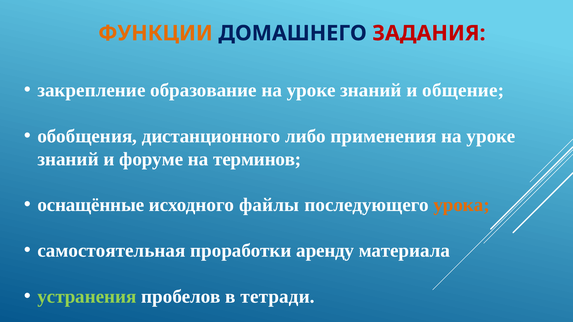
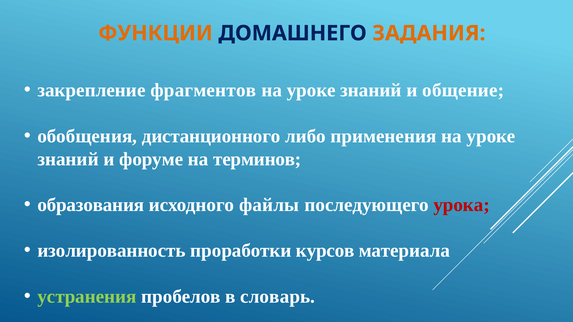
ЗАДАНИЯ colour: red -> orange (429, 33)
образование: образование -> фрагментов (203, 90)
оснащённые: оснащённые -> образования (91, 205)
урока colour: orange -> red (462, 205)
самостоятельная: самостоятельная -> изолированность (111, 251)
аренду: аренду -> курсов (325, 251)
тетради: тетради -> словарь (278, 297)
